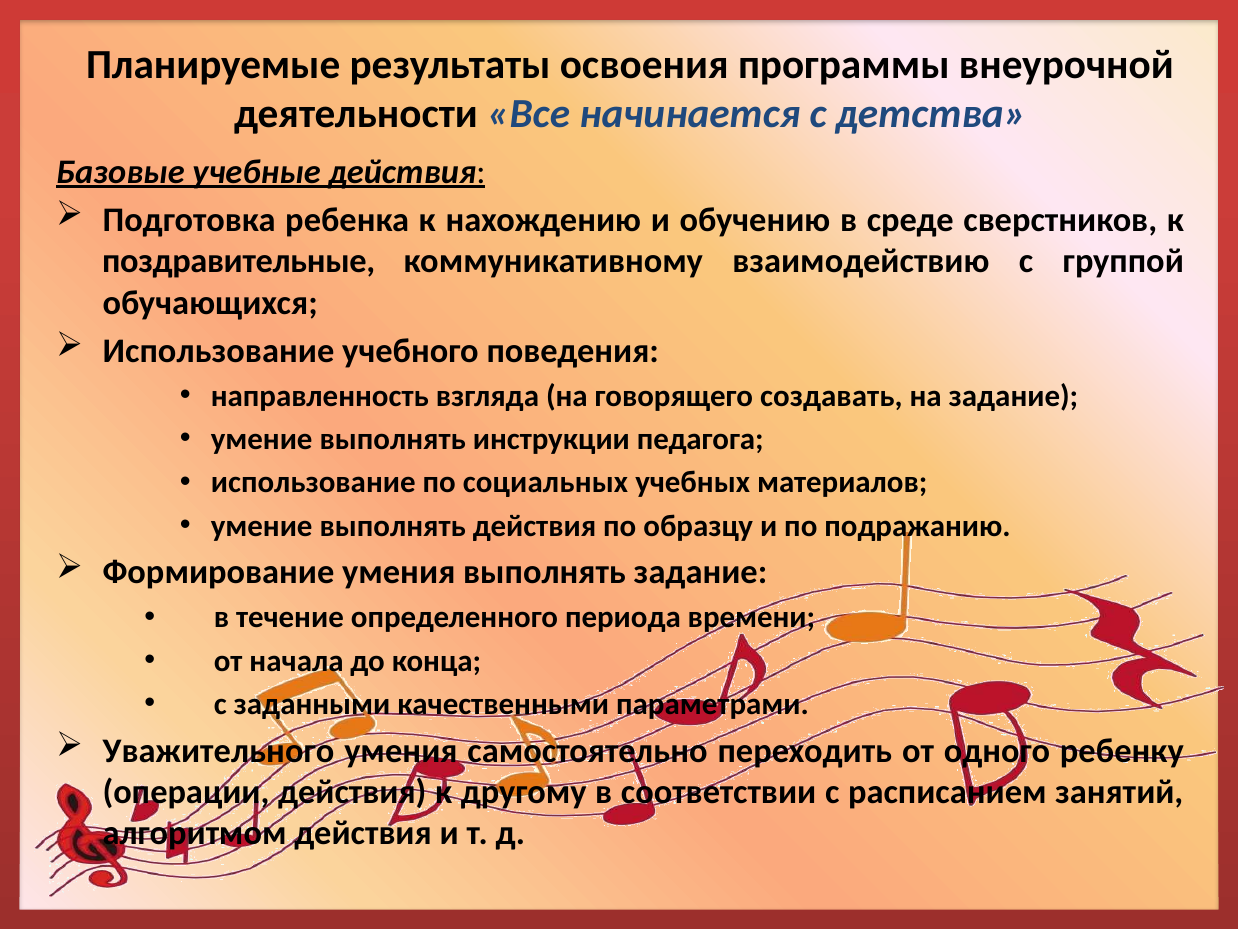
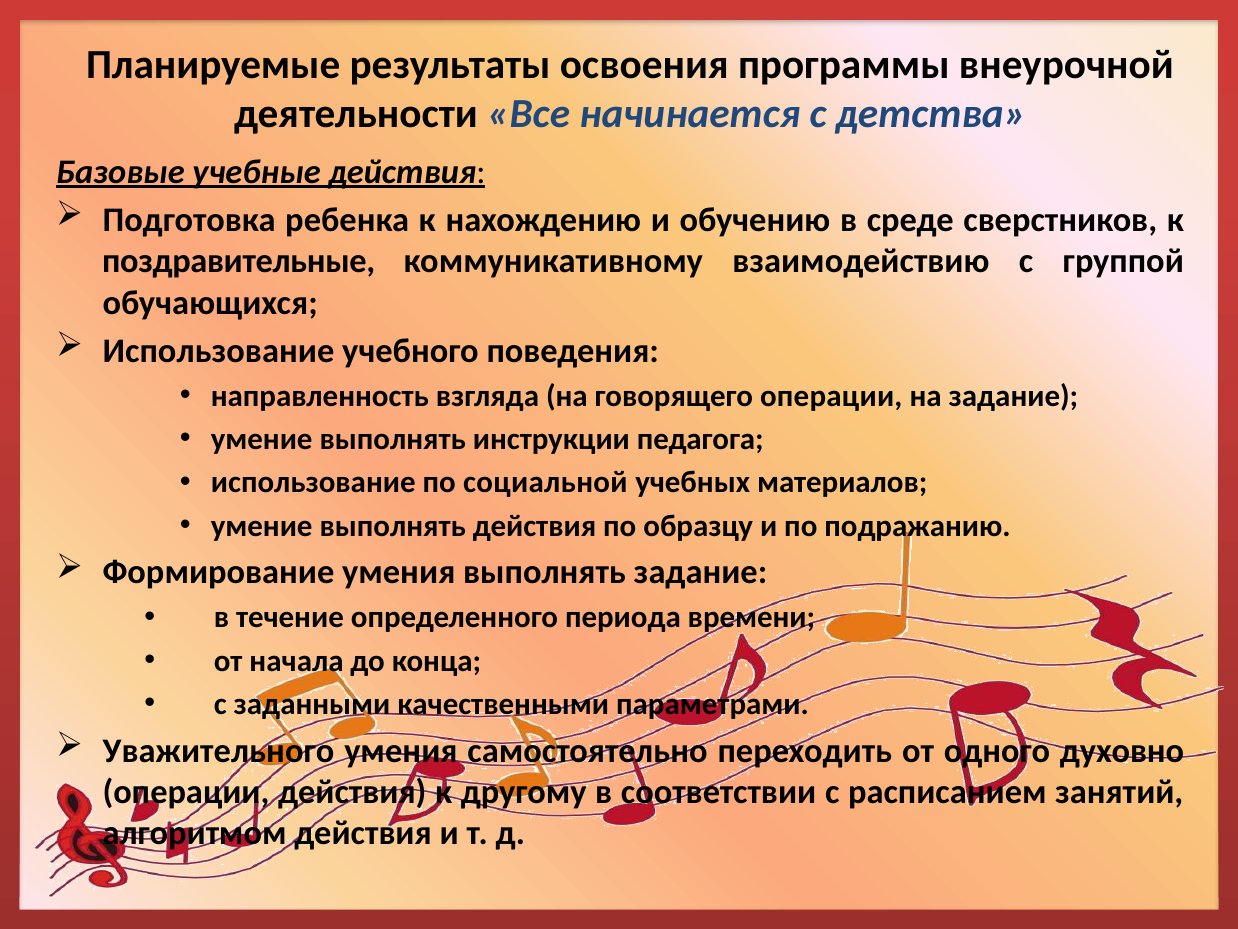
говорящего создавать: создавать -> операции (831, 396)
социальных: социальных -> социальной (545, 482)
ребенку: ребенку -> духовно (1122, 750)
